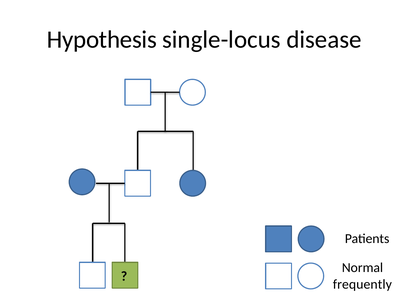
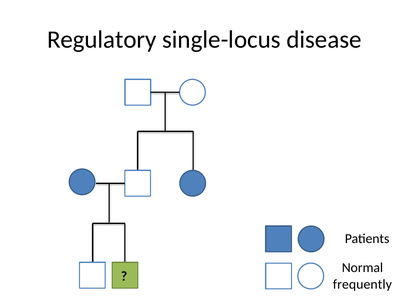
Hypothesis: Hypothesis -> Regulatory (102, 40)
